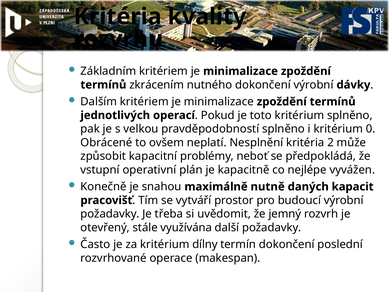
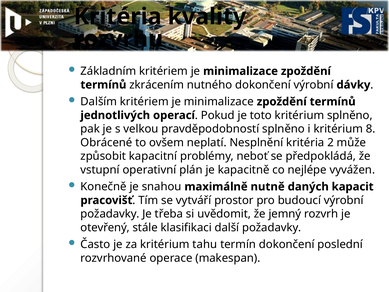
0: 0 -> 8 (371, 129)
využívána: využívána -> klasifikaci (186, 227)
dílny: dílny -> tahu (205, 244)
